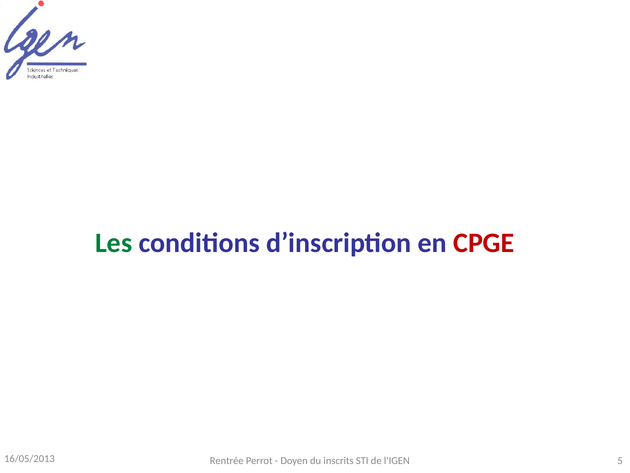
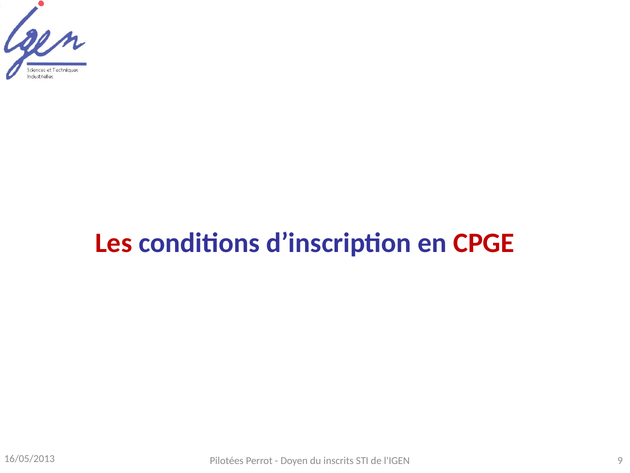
Les colour: green -> red (114, 243)
Rentrée: Rentrée -> Pilotées (227, 461)
5: 5 -> 9 (620, 461)
